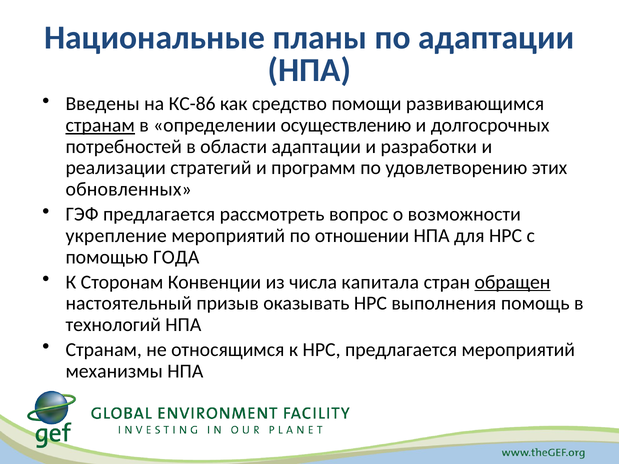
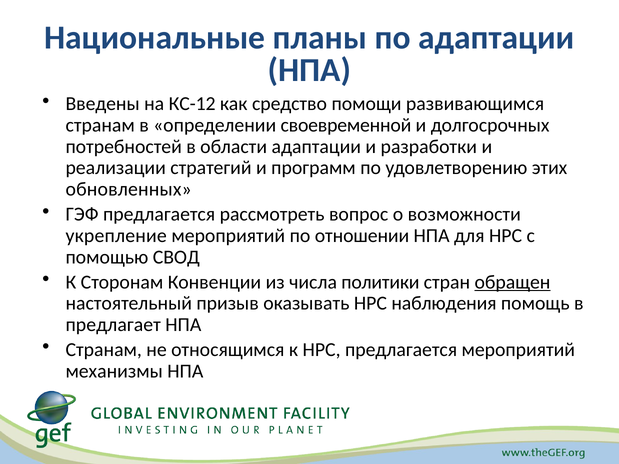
КС-86: КС-86 -> КС-12 (192, 104)
странам underline: present -> none (100, 125)
осуществлению: осуществлению -> своевременной (346, 125)
ГОДА: ГОДА -> СВОД (176, 257)
капитала: капитала -> политики (380, 282)
выполнения: выполнения -> наблюдения (444, 304)
технологий: технологий -> предлагает (113, 325)
